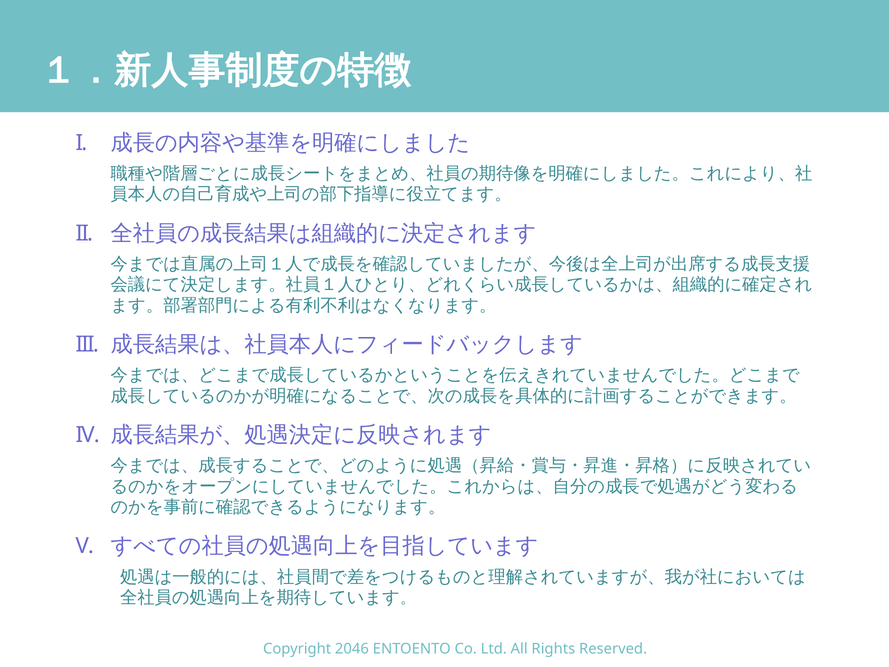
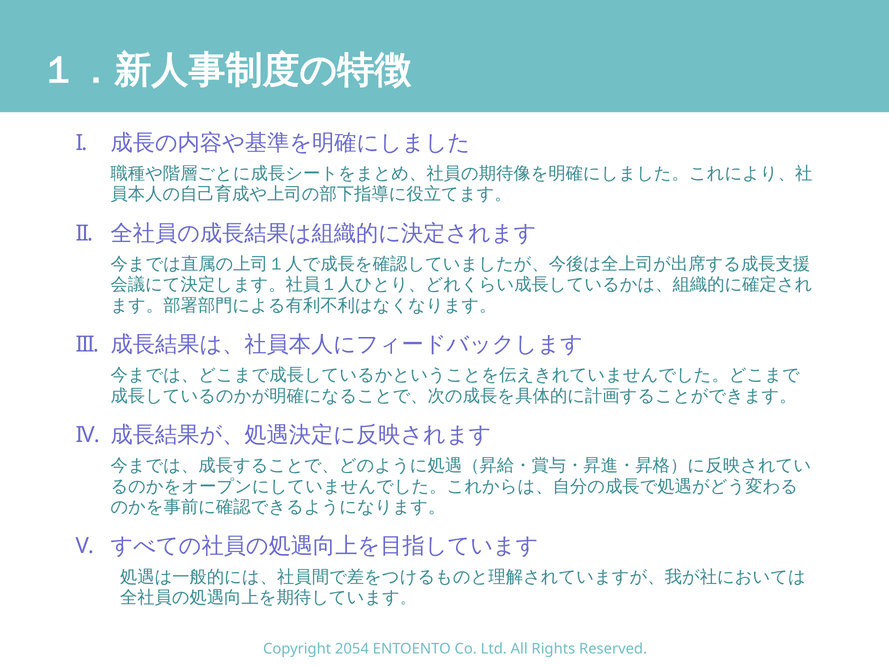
2046: 2046 -> 2054 (352, 649)
